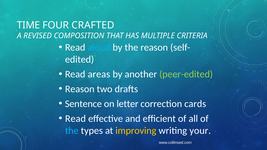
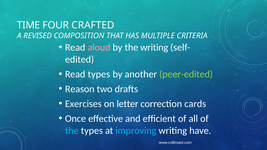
aloud colour: light blue -> pink (99, 48)
the reason: reason -> writing (154, 48)
Read areas: areas -> types (99, 74)
Sentence: Sentence -> Exercises (83, 104)
Read: Read -> Once (76, 119)
improving colour: yellow -> light blue (136, 131)
your: your -> have (200, 131)
